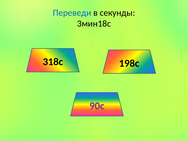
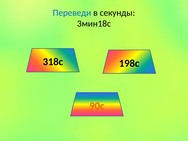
90с colour: purple -> orange (97, 106)
